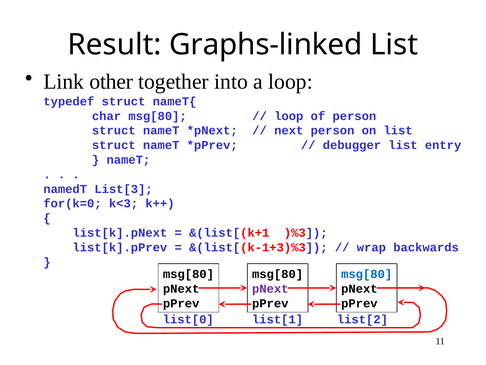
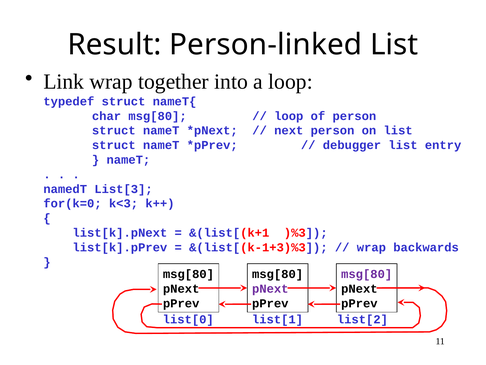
Graphs-linked: Graphs-linked -> Person-linked (266, 45)
Link other: other -> wrap (111, 82)
msg[80 colour: blue -> purple (367, 274)
